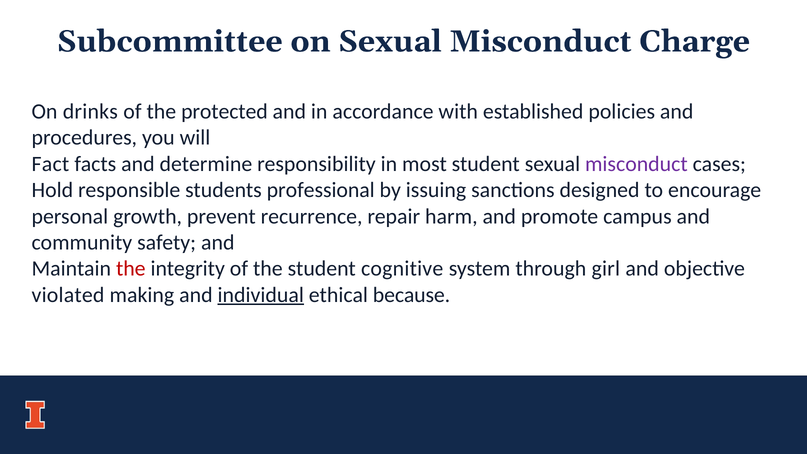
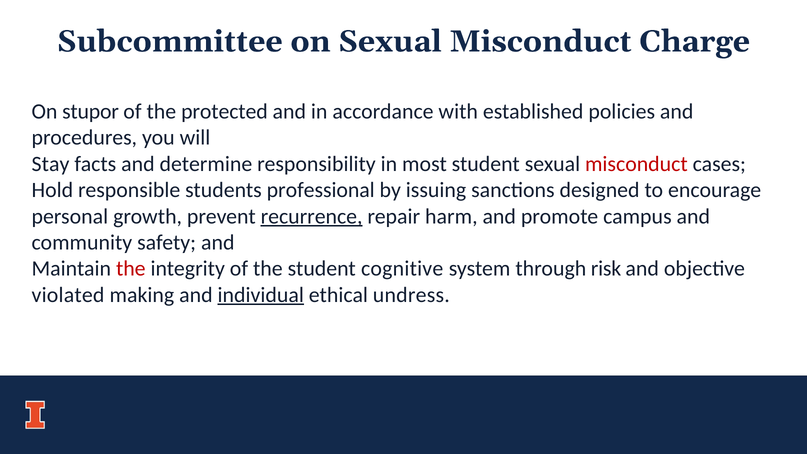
drinks: drinks -> stupor (91, 111)
Fact: Fact -> Stay (51, 164)
misconduct colour: purple -> red (636, 164)
recurrence underline: none -> present (312, 216)
girl: girl -> risk (606, 269)
because: because -> undress (411, 295)
